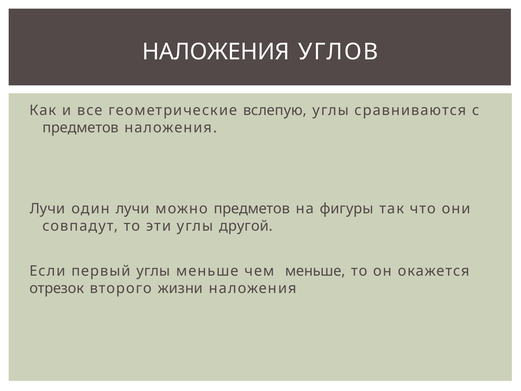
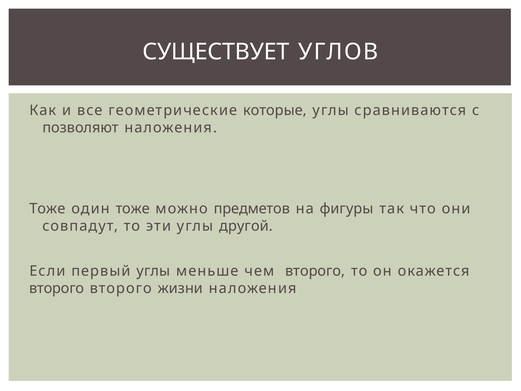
НАЛОЖЕНИЯ: НАЛОЖЕНИЯ -> СУЩЕСТВУЕТ (216, 52)
вслепую: вслепую -> которые (275, 110)
предметов: предметов -> позволяют (81, 128)
Лучи: Лучи -> Тоже (47, 209)
один лучи: лучи -> тоже (133, 209)
чем меньше: меньше -> второго (315, 271)
отрезок: отрезок -> второго (57, 288)
